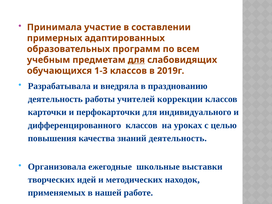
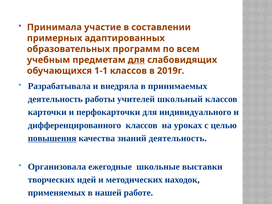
1-3: 1-3 -> 1-1 (101, 71)
празднованию: празднованию -> принимаемых (178, 86)
коррекции: коррекции -> школьный (180, 99)
повышения underline: none -> present (52, 138)
